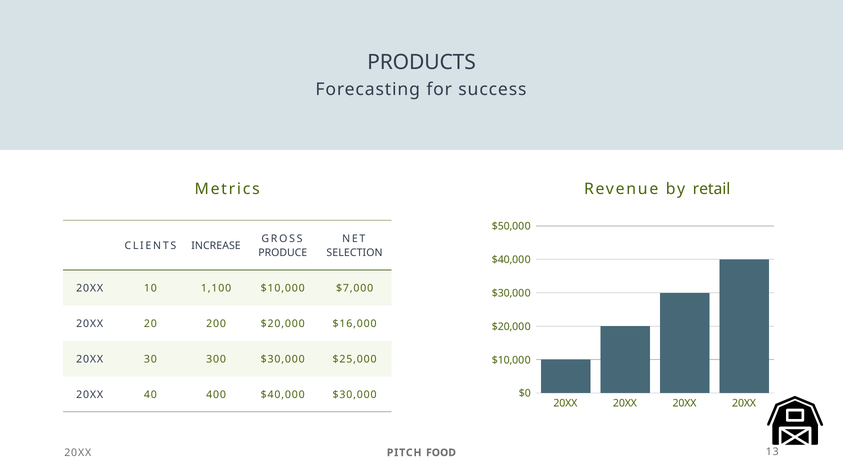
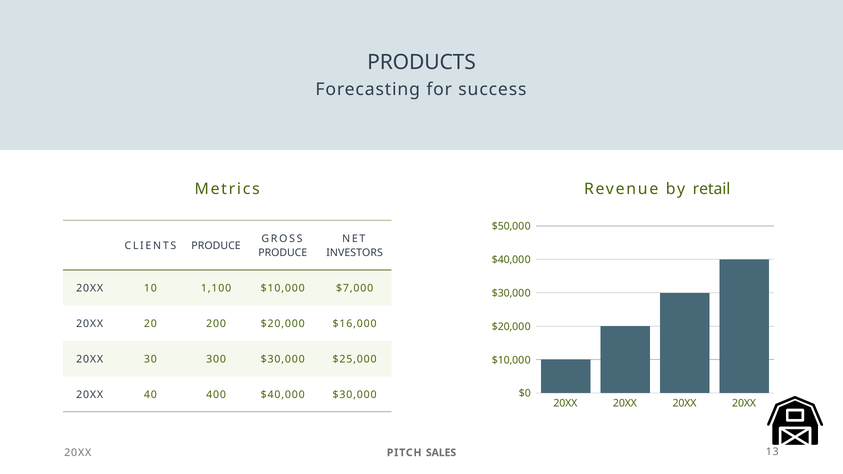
CLIENTS INCREASE: INCREASE -> PRODUCE (216, 246)
SELECTION: SELECTION -> INVESTORS (355, 253)
FOOD: FOOD -> SALES (441, 453)
